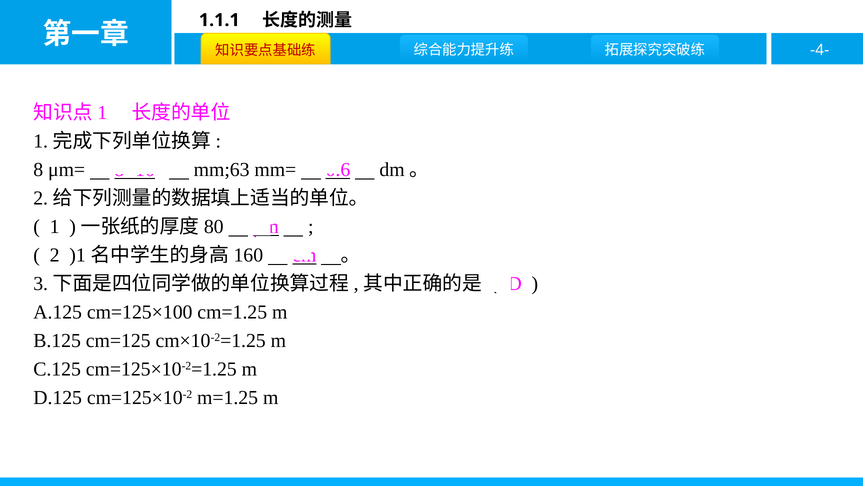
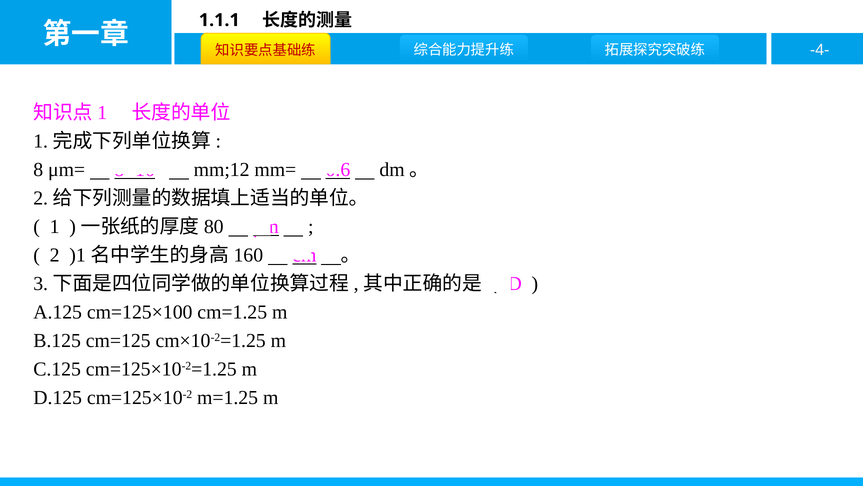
mm;63: mm;63 -> mm;12 (222, 170)
